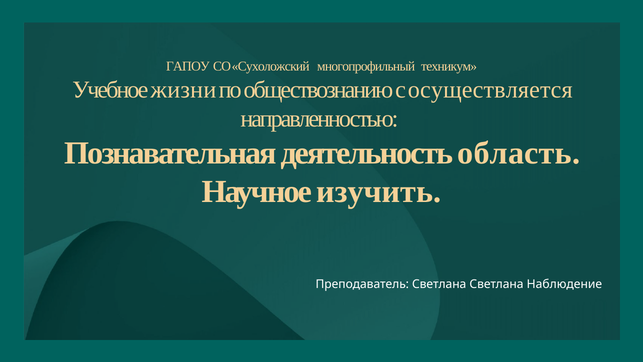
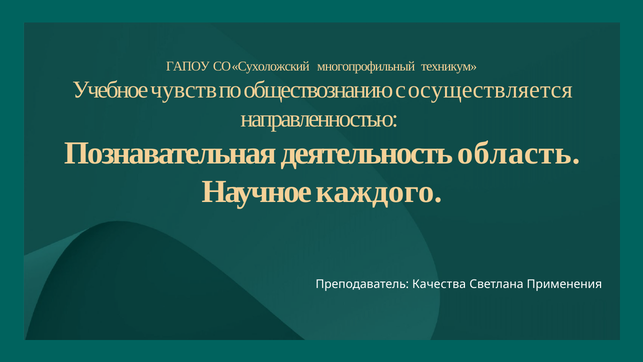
жизни: жизни -> чувств (184, 90)
изучить: изучить -> каждого (379, 191)
Преподаватель Светлана: Светлана -> Качества (439, 284)
Наблюдение: Наблюдение -> Применения (564, 284)
